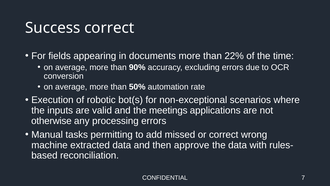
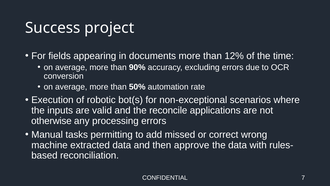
Success correct: correct -> project (109, 28)
22%: 22% -> 12% (234, 56)
meetings: meetings -> reconcile (168, 110)
